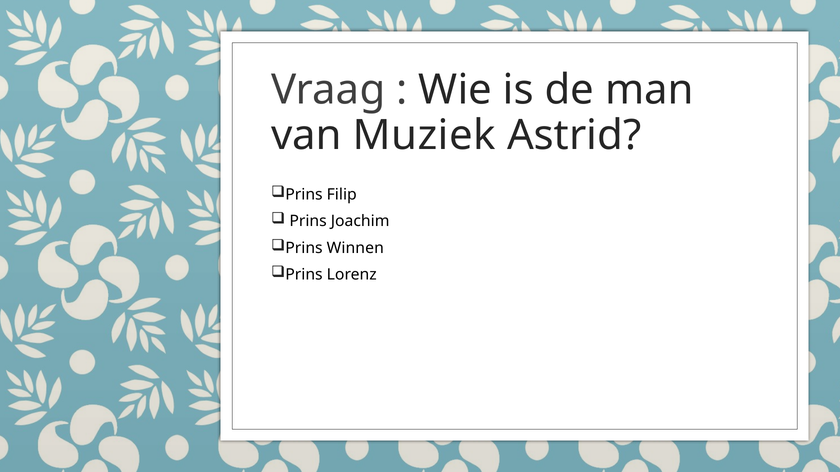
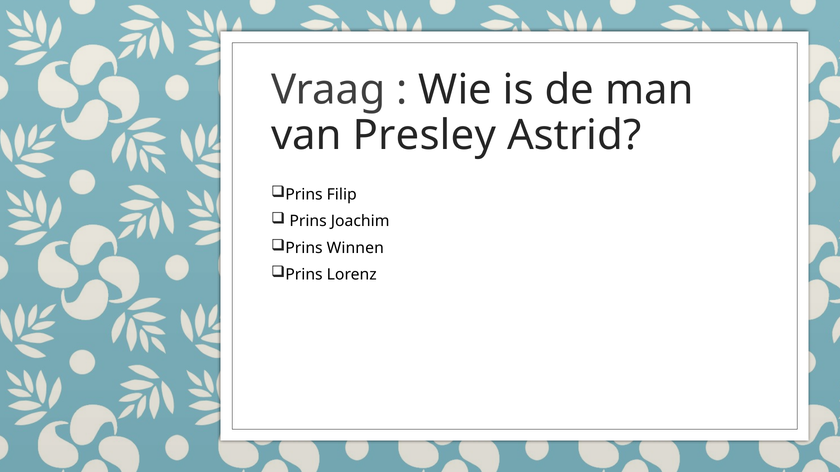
Muziek: Muziek -> Presley (424, 135)
